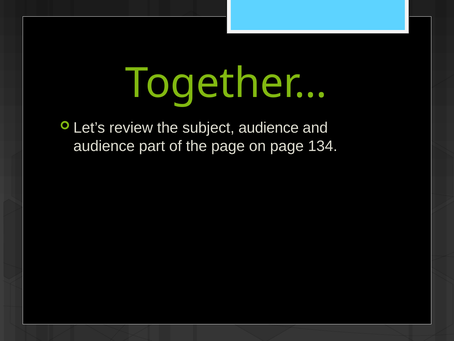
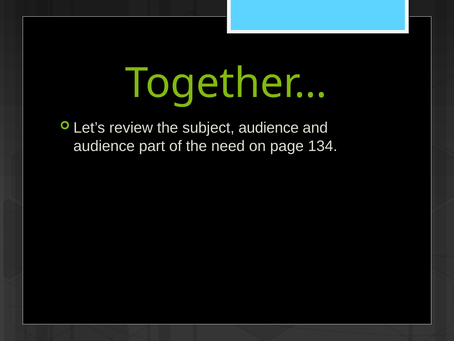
the page: page -> need (228, 146)
